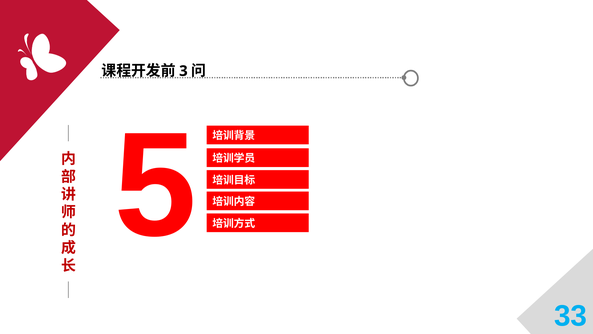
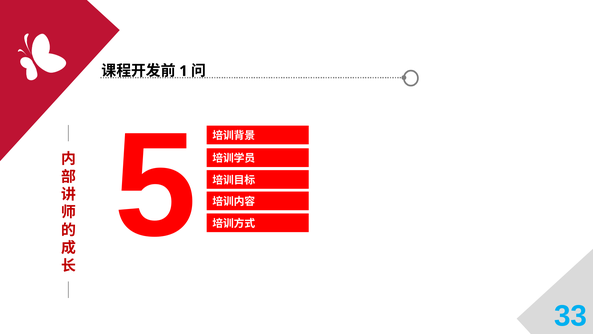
3: 3 -> 1 (183, 71)
